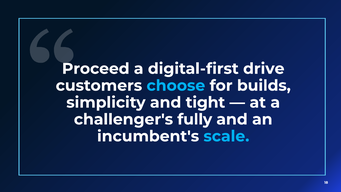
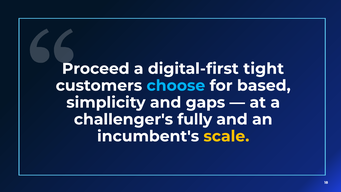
drive: drive -> tight (264, 69)
builds: builds -> based (264, 86)
tight: tight -> gaps (205, 102)
scale colour: light blue -> yellow (226, 136)
